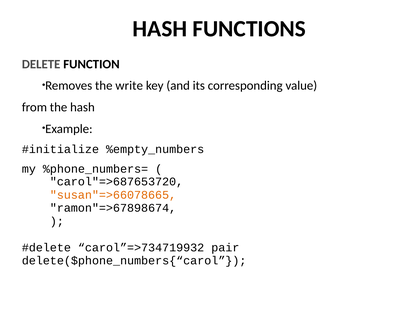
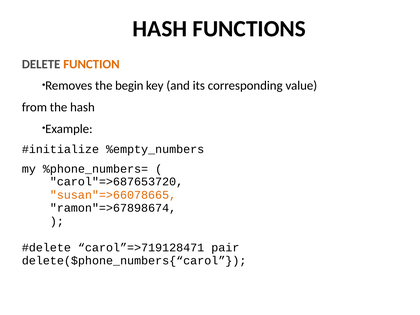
FUNCTION colour: black -> orange (91, 64)
write: write -> begin (129, 86)
carol”=>734719932: carol”=>734719932 -> carol”=>719128471 (141, 248)
